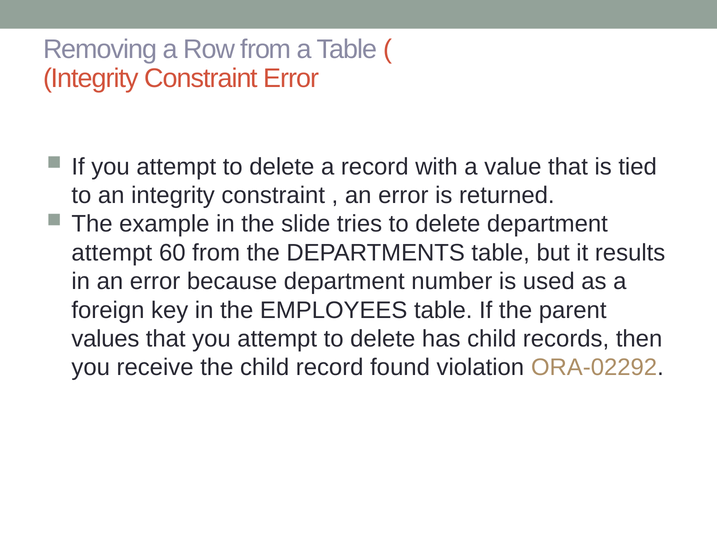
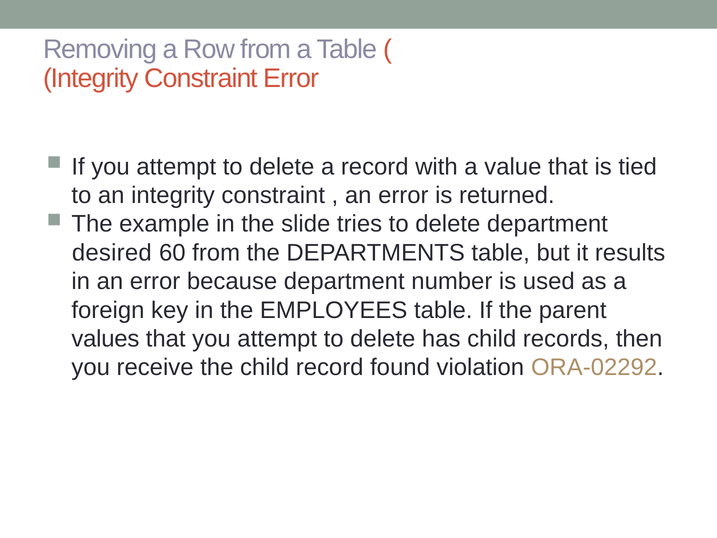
attempt: attempt -> desired (112, 253)
